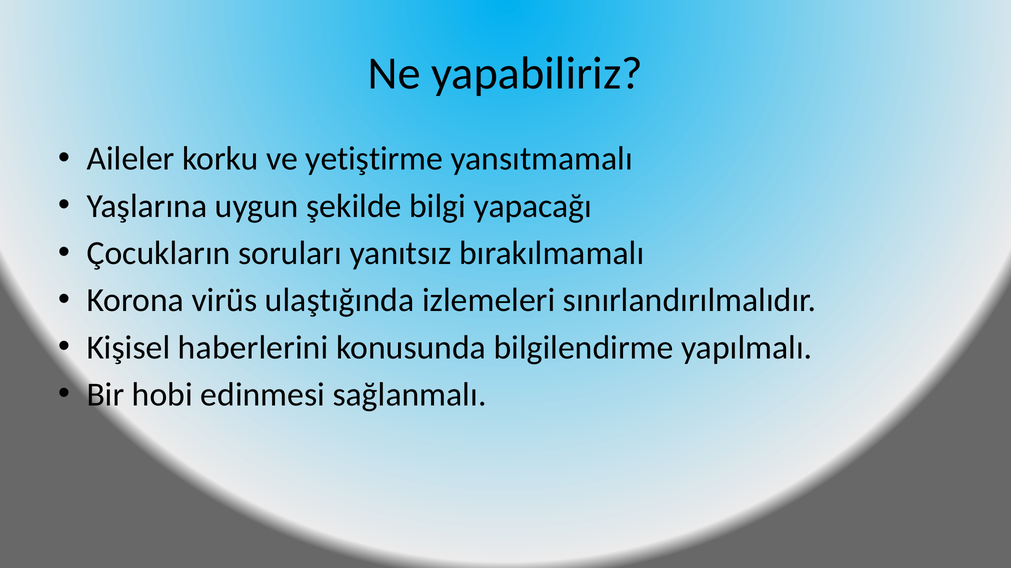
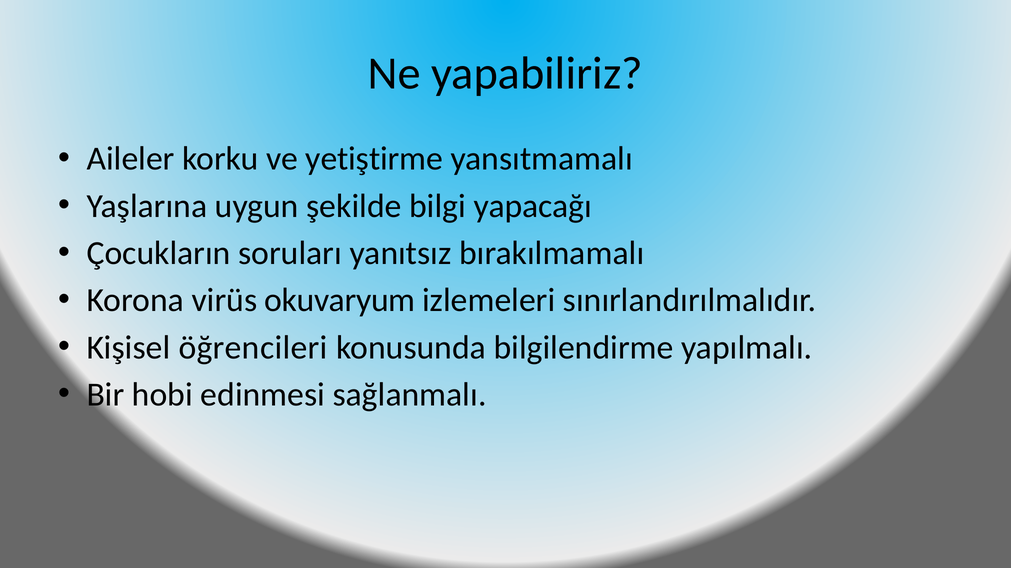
ulaştığında: ulaştığında -> okuvaryum (340, 301)
haberlerini: haberlerini -> öğrencileri (253, 348)
